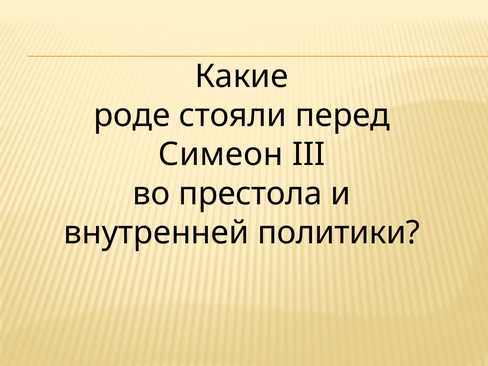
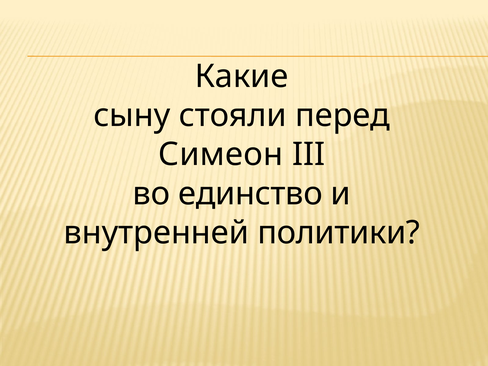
роде: роде -> сыну (132, 116)
престола: престола -> единство (250, 194)
